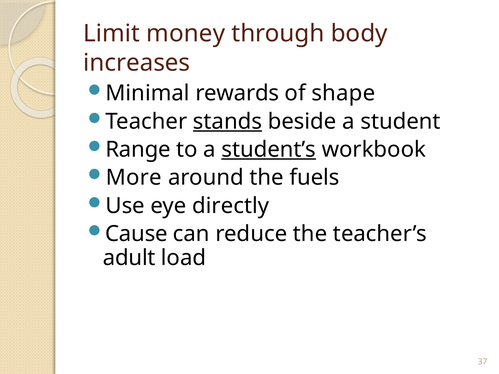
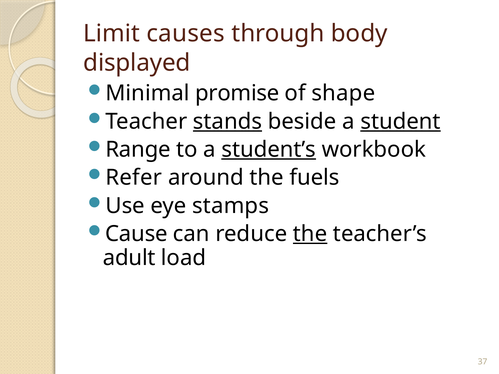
money: money -> causes (186, 34)
increases: increases -> displayed (137, 63)
rewards: rewards -> promise (237, 93)
student underline: none -> present (401, 121)
More: More -> Refer (134, 178)
directly: directly -> stamps (231, 206)
the underline: none -> present (310, 234)
